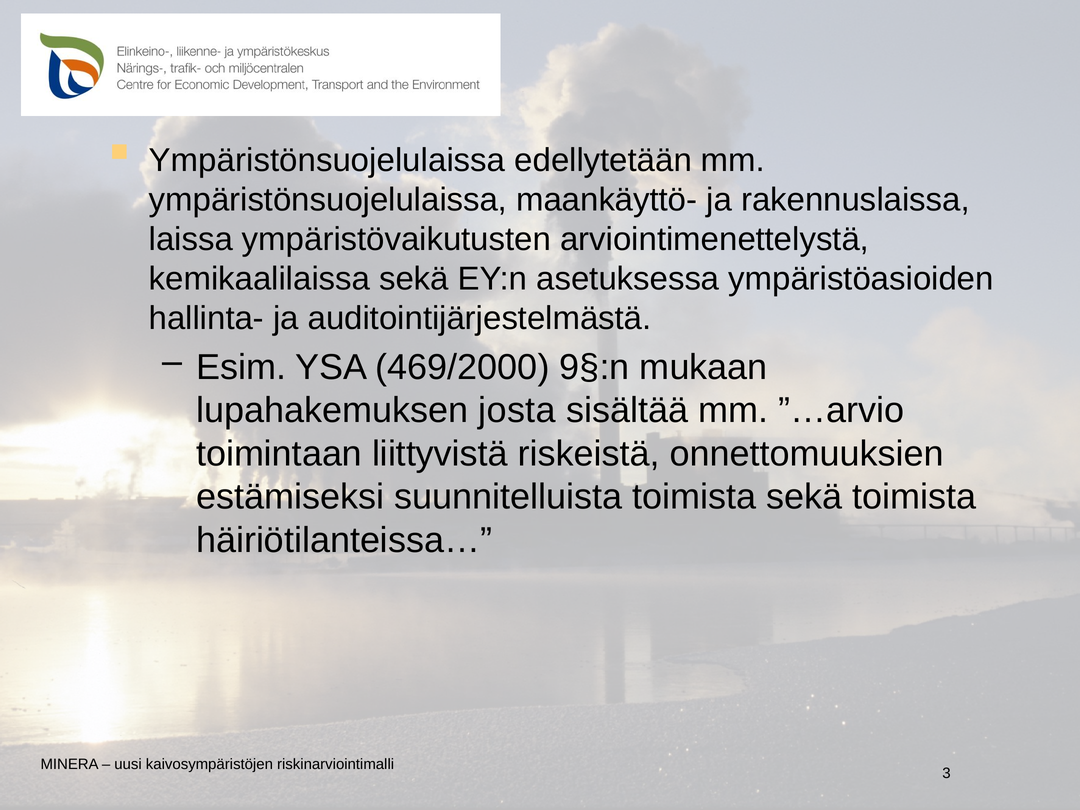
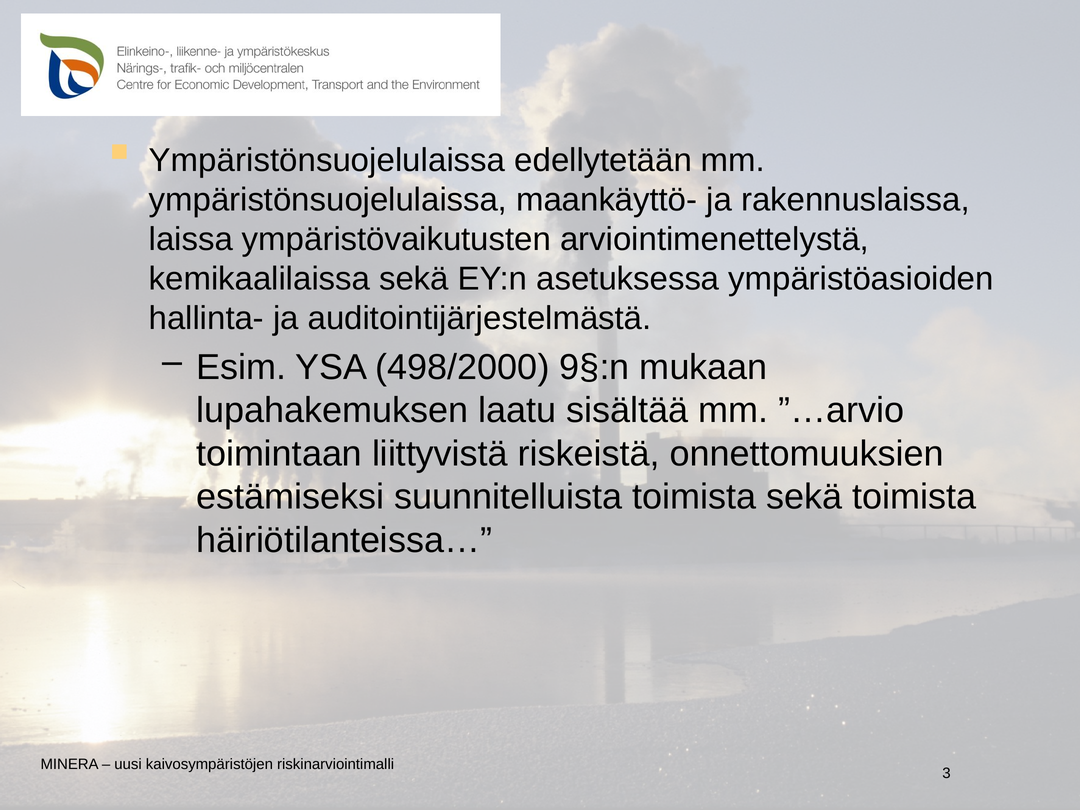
469/2000: 469/2000 -> 498/2000 (462, 367)
josta: josta -> laatu (517, 411)
